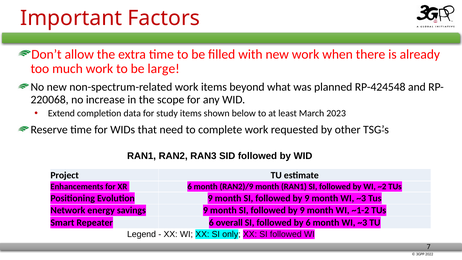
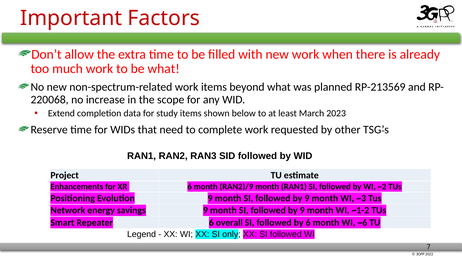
be large: large -> what (164, 69)
RP-424548: RP-424548 -> RP-213569 (380, 87)
6 month WI ~3: ~3 -> ~6 (362, 223)
